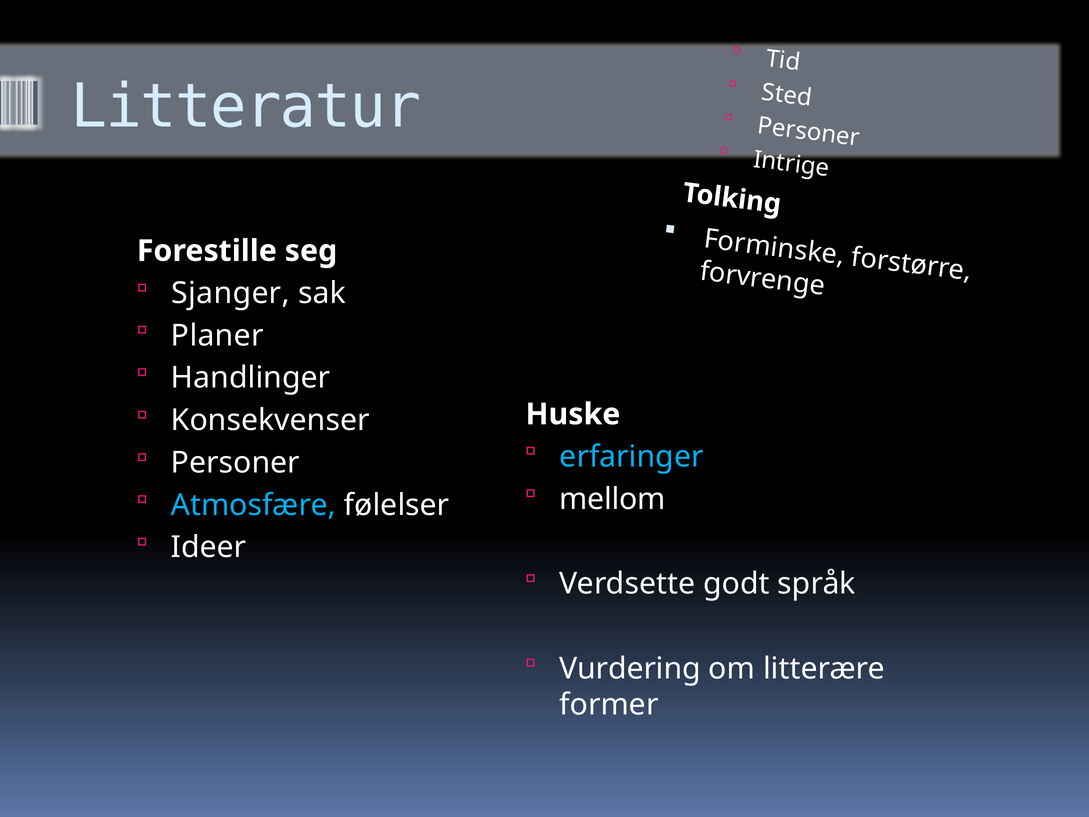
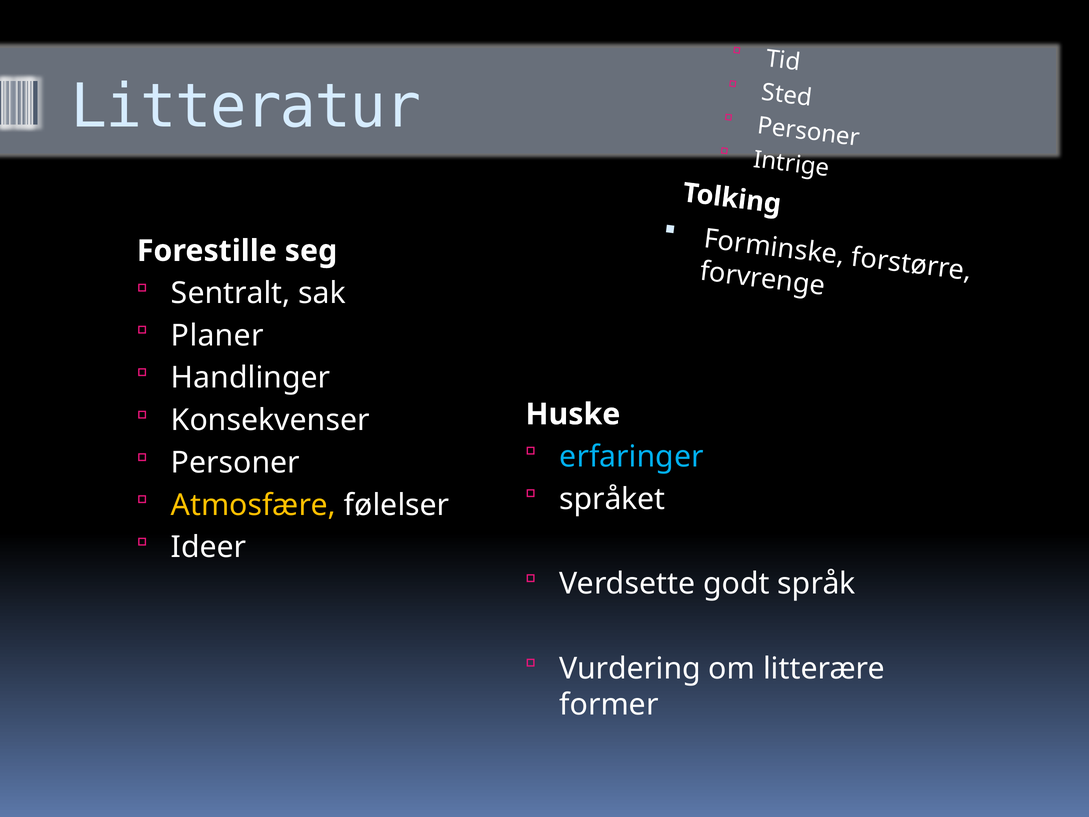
Sjanger: Sjanger -> Sentralt (231, 293)
mellom: mellom -> språket (612, 499)
Atmosfære colour: light blue -> yellow (254, 505)
